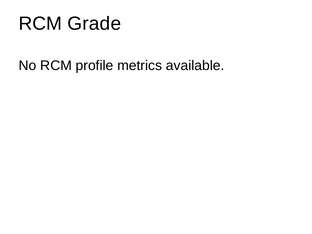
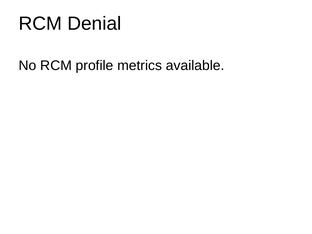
Grade: Grade -> Denial (94, 24)
